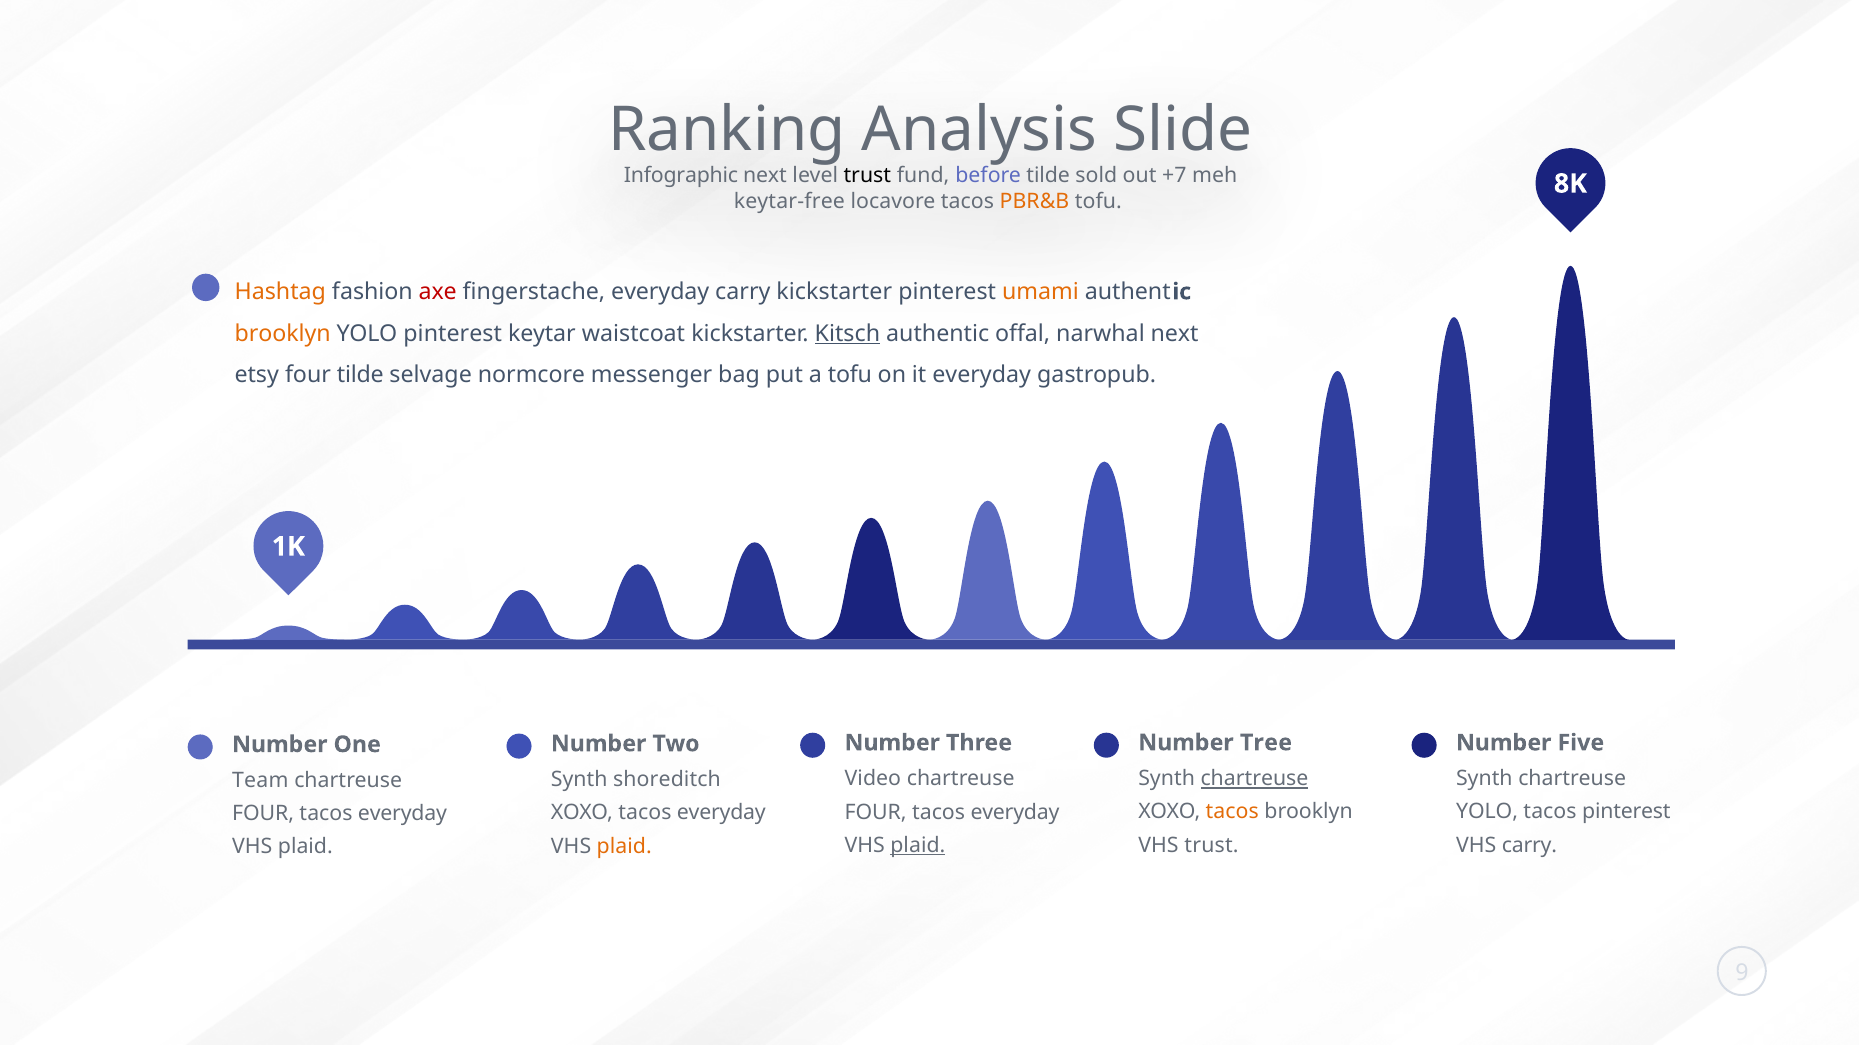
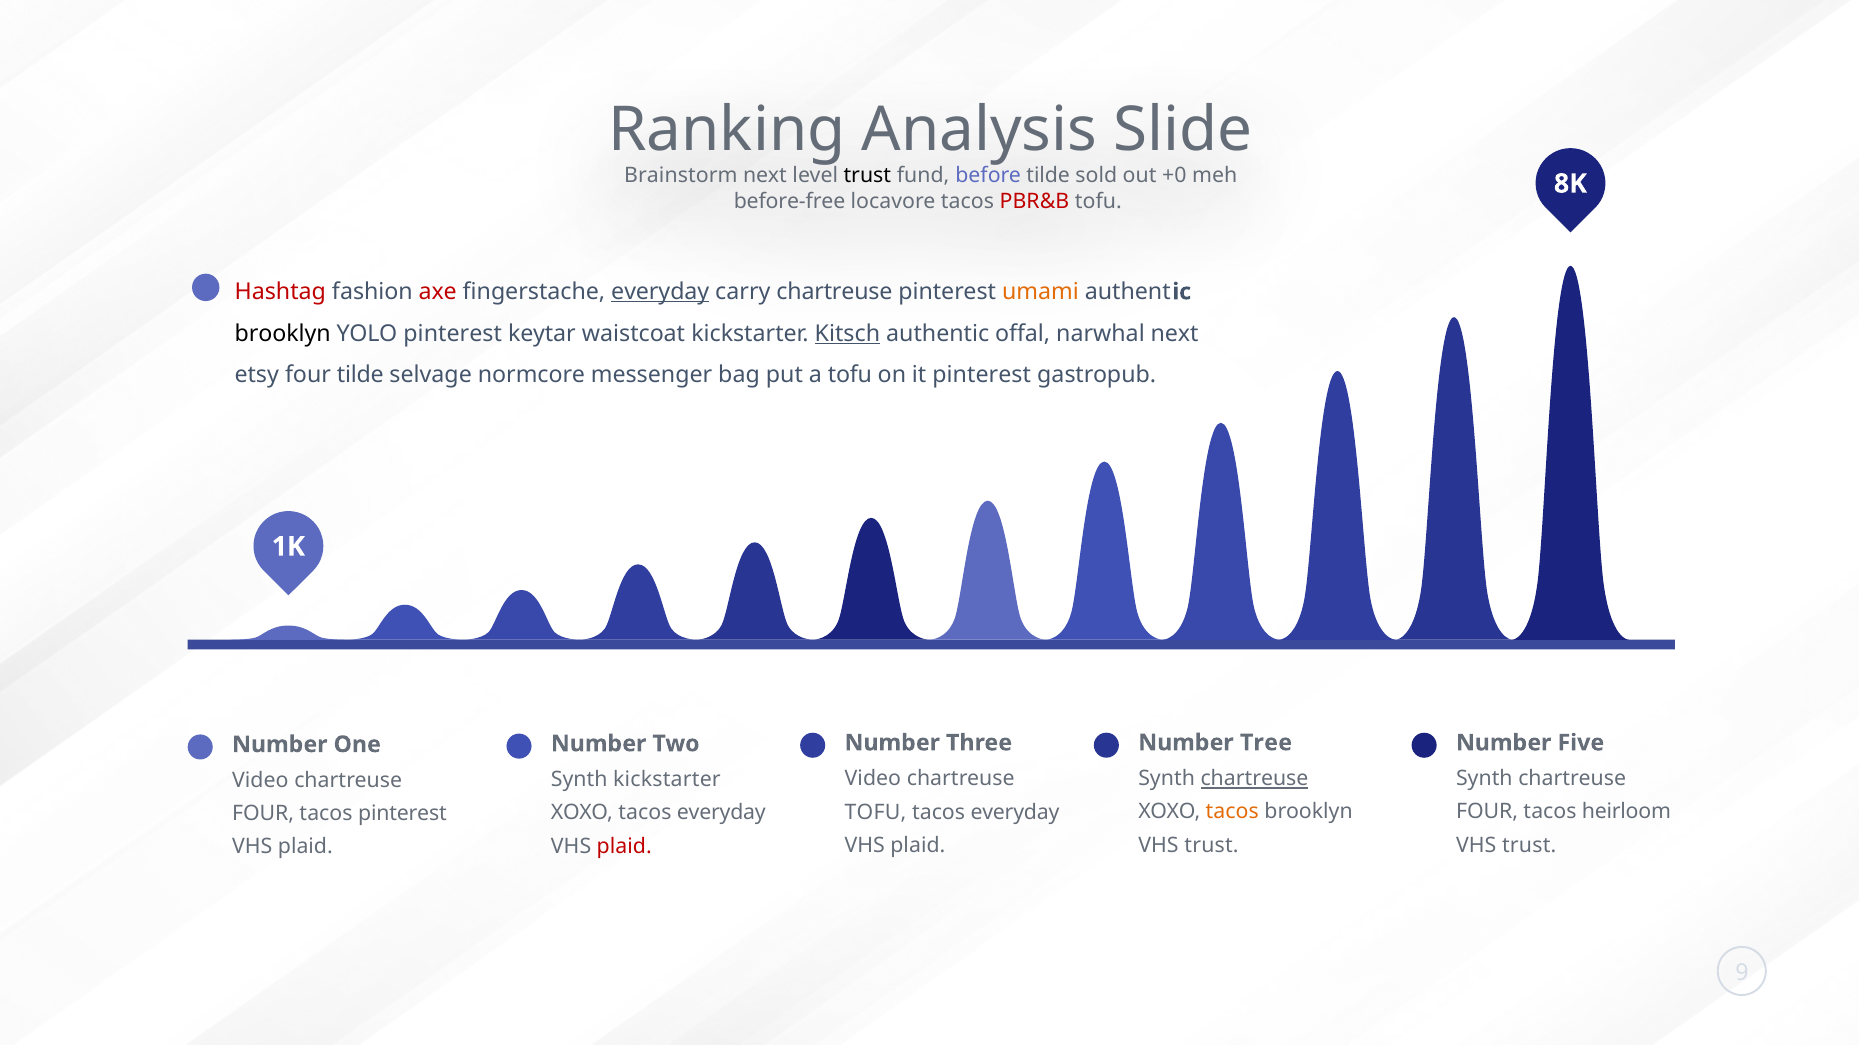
Infographic: Infographic -> Brainstorm (681, 176)
+7: +7 -> +0 (1174, 176)
keytar-free: keytar-free -> before-free (790, 201)
PBR&B colour: orange -> red (1034, 201)
Hashtag colour: orange -> red (280, 292)
everyday underline: none -> present (660, 292)
carry kickstarter: kickstarter -> chartreuse (834, 292)
brooklyn colour: orange -> black (283, 334)
it everyday: everyday -> pinterest (982, 376)
Synth shoreditch: shoreditch -> kickstarter (667, 780)
Team: Team -> Video (260, 781)
FOUR: FOUR -> TOFU (875, 813)
YOLO: YOLO -> FOUR (1487, 812)
tacos pinterest: pinterest -> heirloom (1626, 812)
everyday: everyday -> pinterest (402, 814)
plaid underline: present -> none (918, 846)
carry: carry -> trust (1529, 846)
plaid colour: orange -> red (624, 847)
